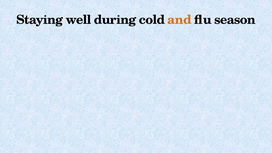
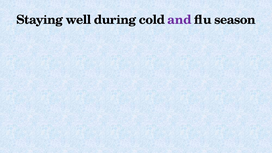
and colour: orange -> purple (180, 20)
